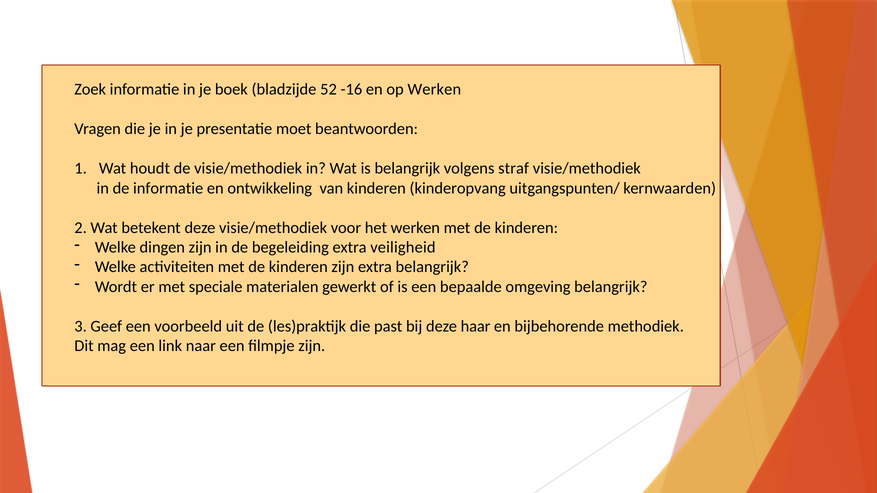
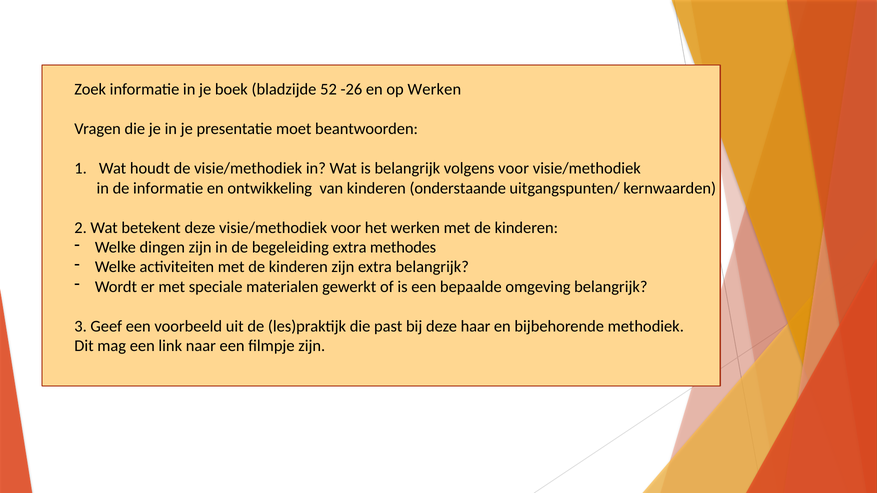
-16: -16 -> -26 (351, 90)
volgens straf: straf -> voor (514, 169)
kinderopvang: kinderopvang -> onderstaande (458, 188)
veiligheid: veiligheid -> methodes (403, 247)
